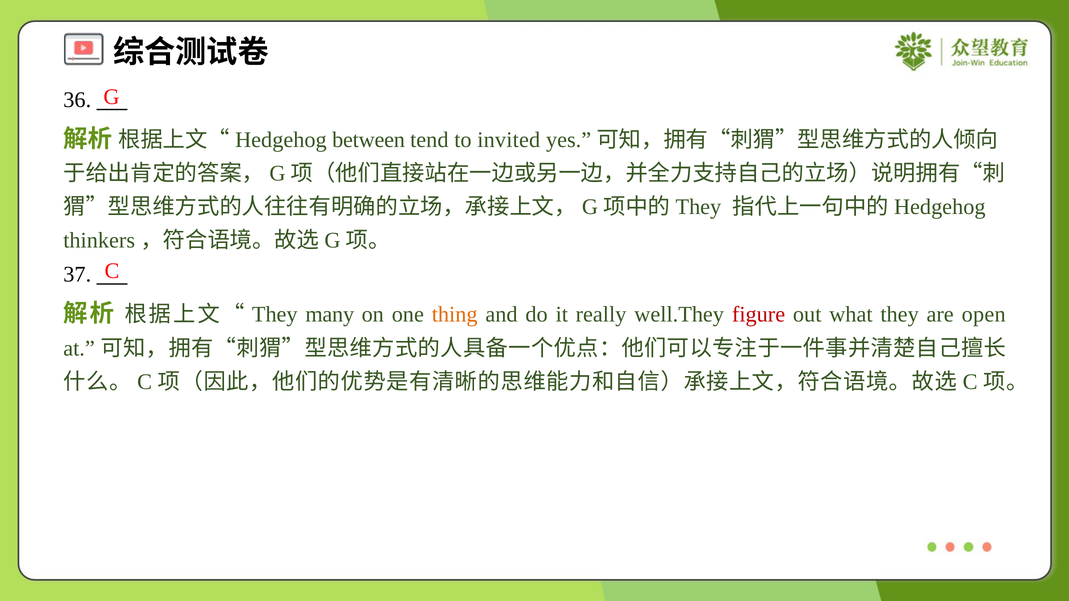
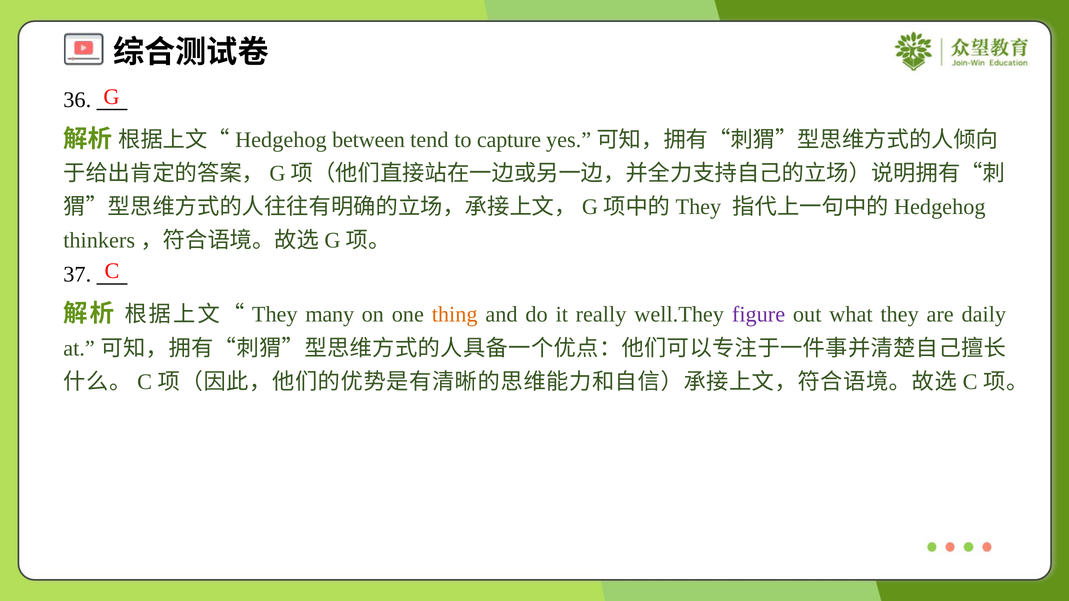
invited: invited -> capture (509, 140)
figure colour: red -> purple (759, 315)
open: open -> daily (984, 315)
